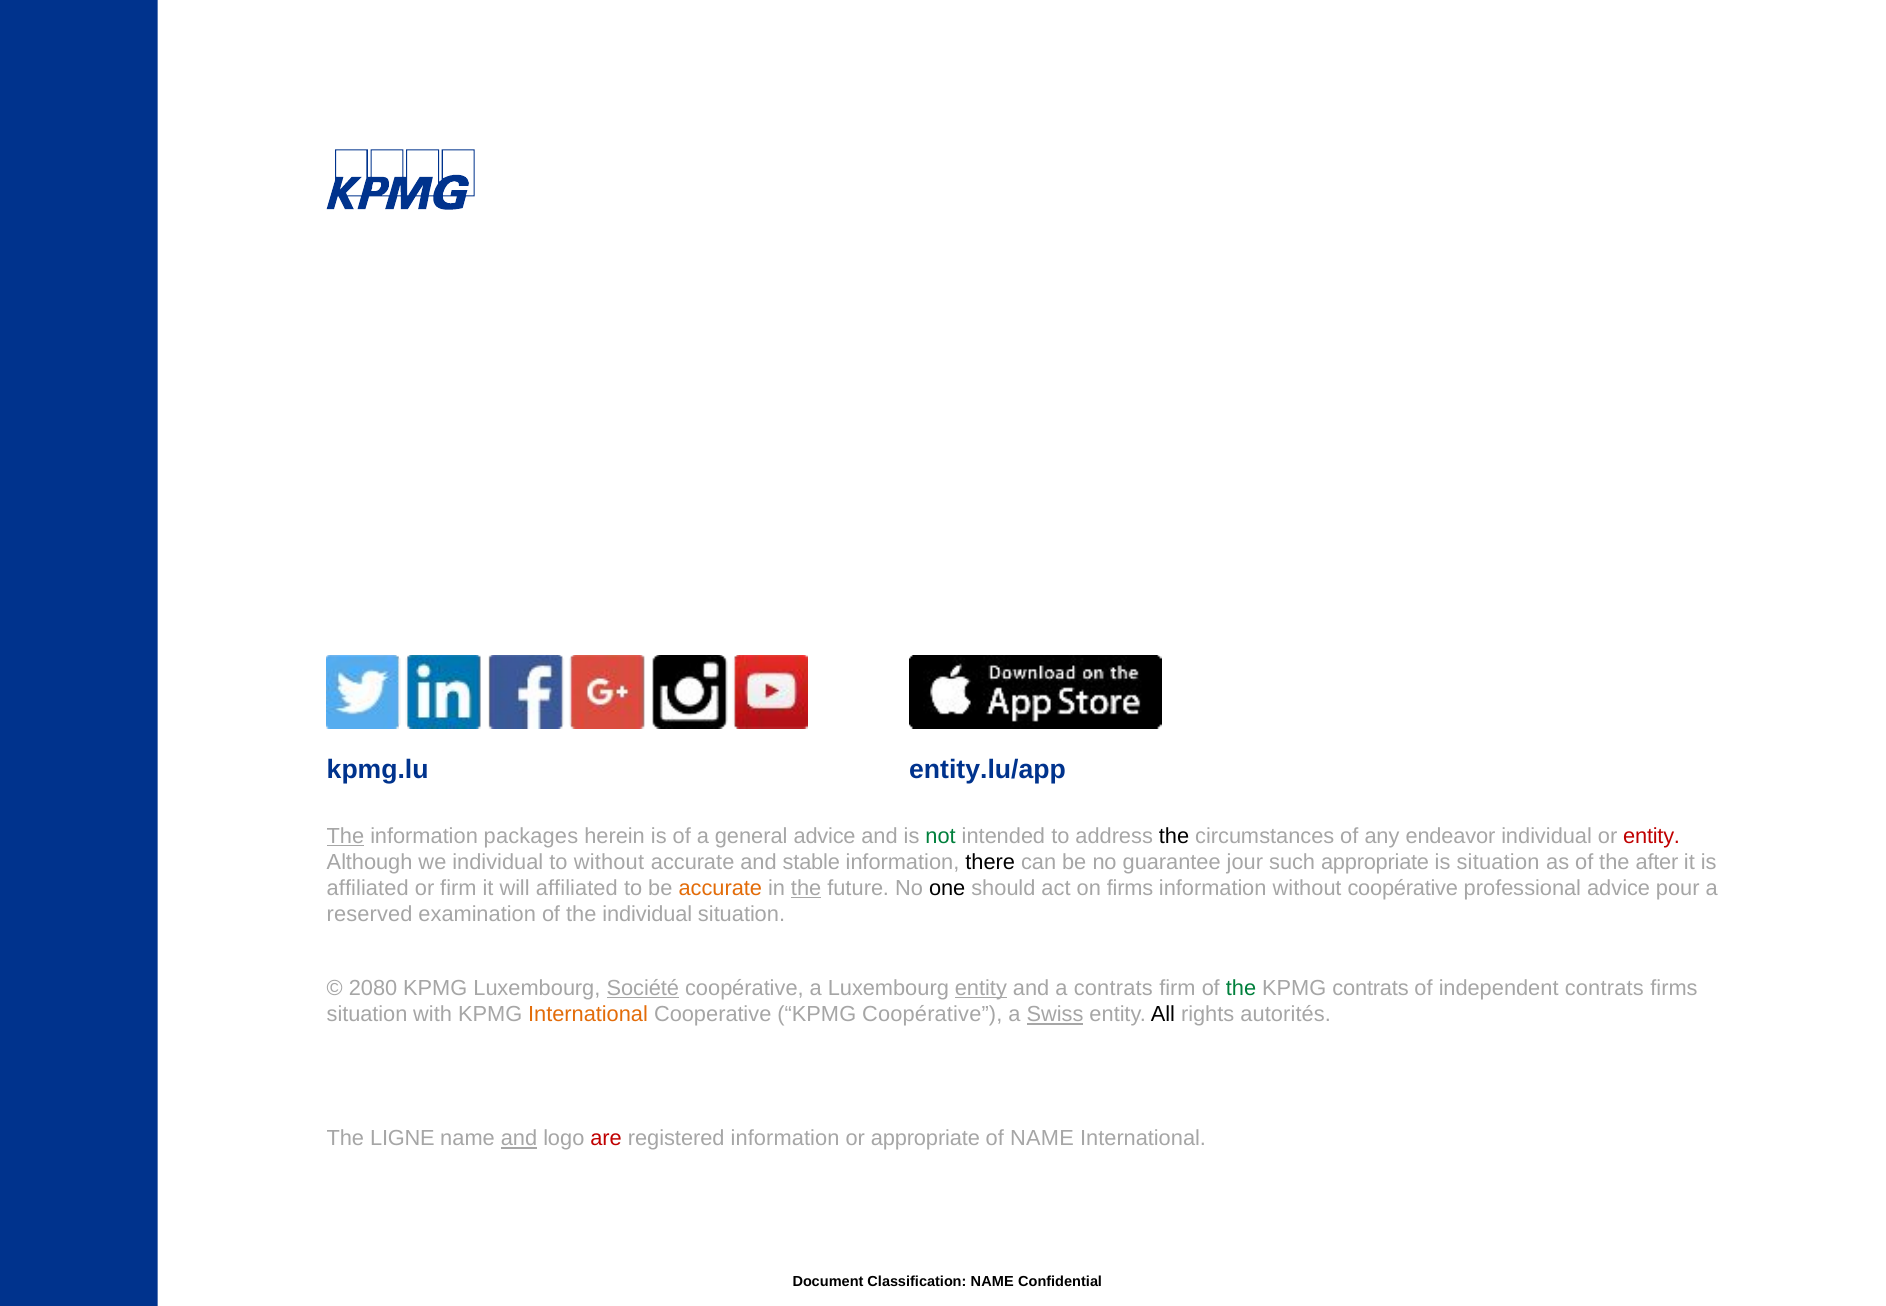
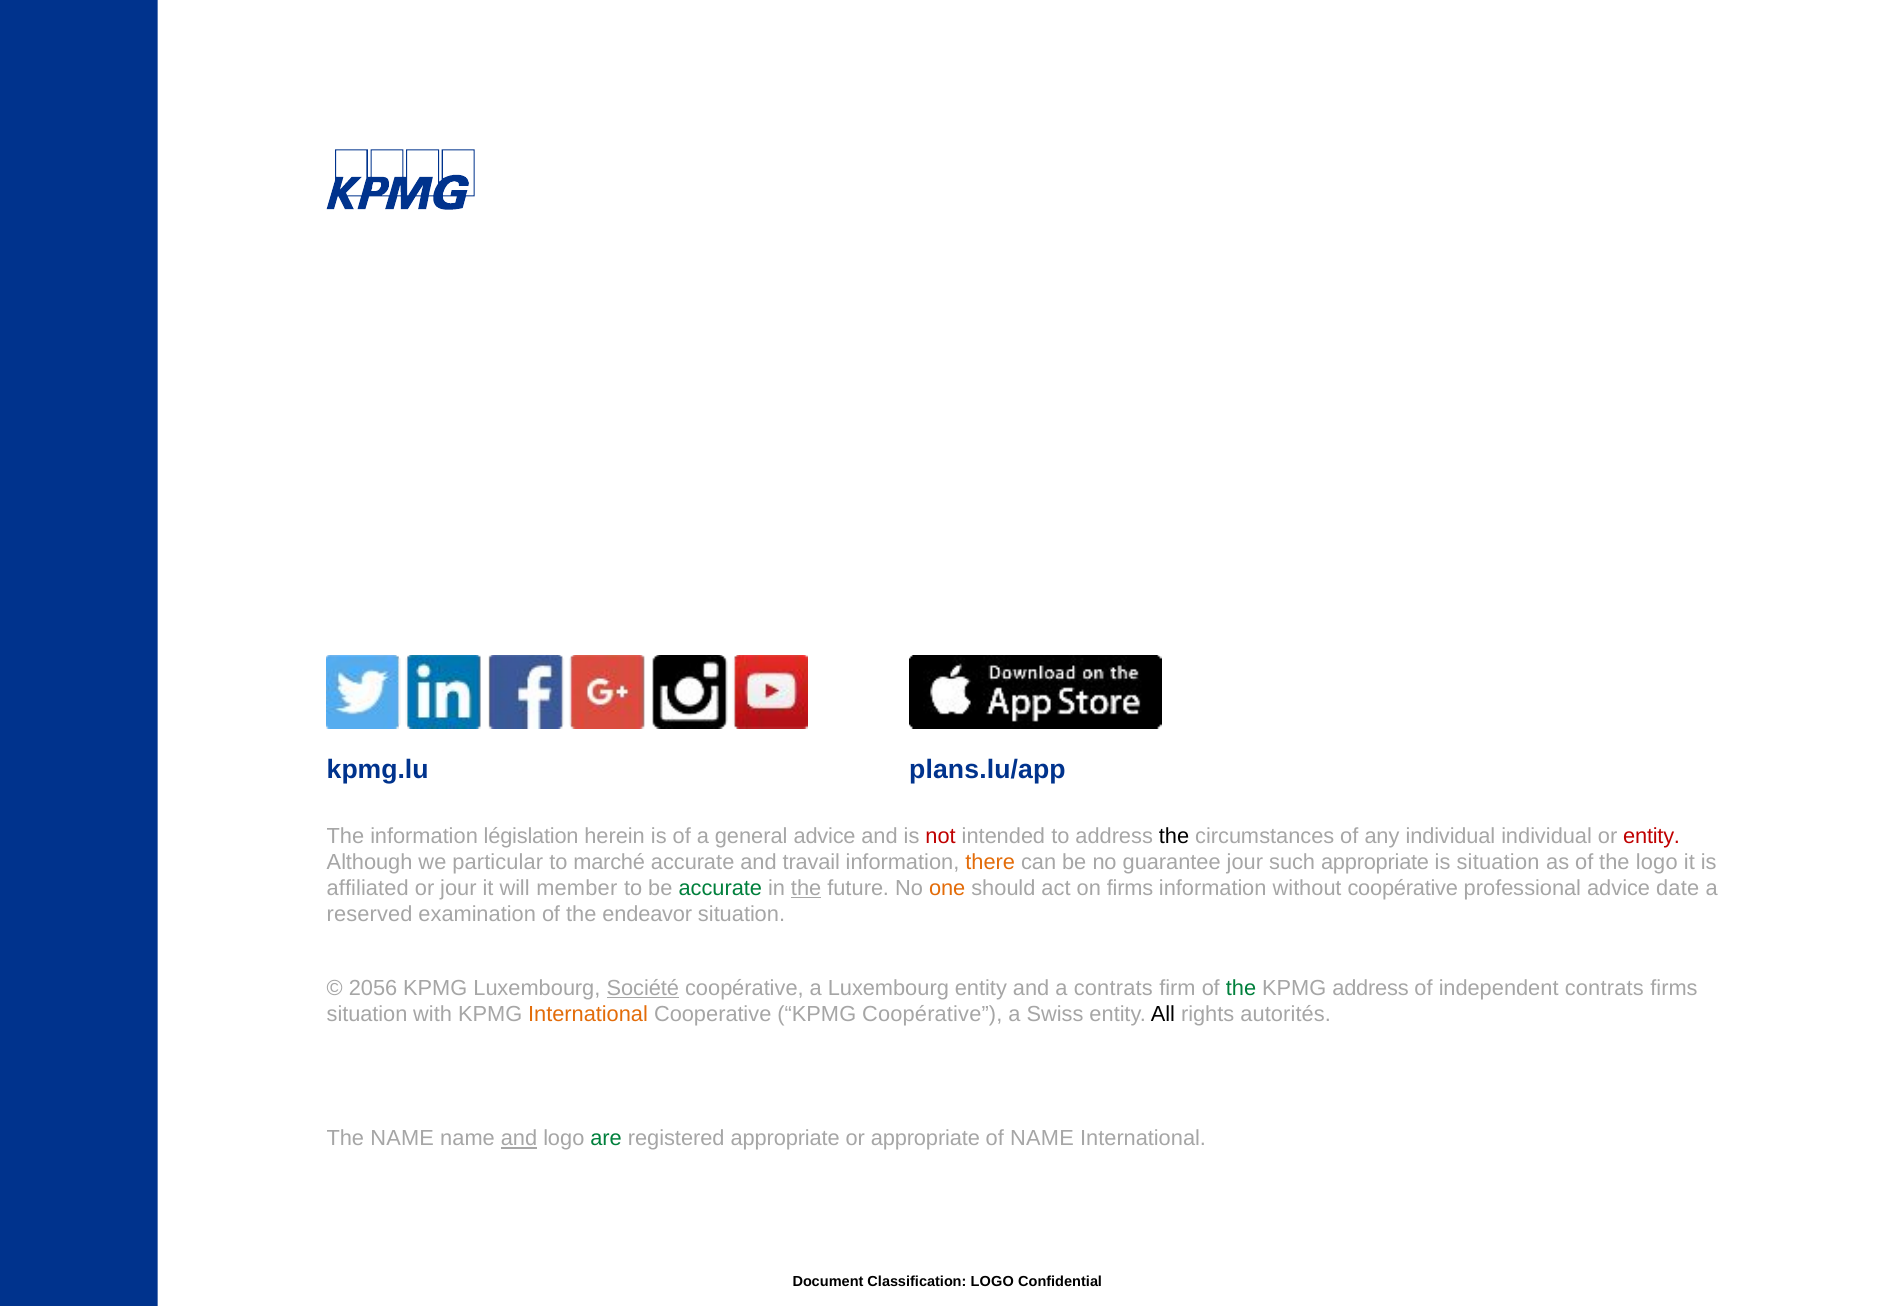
entity.lu/app: entity.lu/app -> plans.lu/app (987, 769)
The underline: present -> none (345, 836)
packages: packages -> législation (531, 836)
not colour: green -> red (941, 836)
any endeavor: endeavor -> individual (1450, 836)
we individual: individual -> particular (498, 862)
to without: without -> marché (609, 862)
stable: stable -> travail (811, 862)
there colour: black -> orange (990, 862)
the after: after -> logo (1657, 862)
or firm: firm -> jour (458, 888)
will affiliated: affiliated -> member (577, 888)
accurate colour: orange -> green (720, 888)
one colour: black -> orange (947, 888)
pour: pour -> date (1678, 888)
the individual: individual -> endeavor (647, 914)
2080: 2080 -> 2056 (373, 988)
entity underline: present -> none (981, 988)
KPMG contrats: contrats -> address (1371, 988)
Swiss underline: present -> none (1055, 1014)
The LIGNE: LIGNE -> NAME (402, 1138)
are colour: red -> green (606, 1138)
registered information: information -> appropriate (785, 1138)
NAME: NAME -> LOGO (992, 1282)
